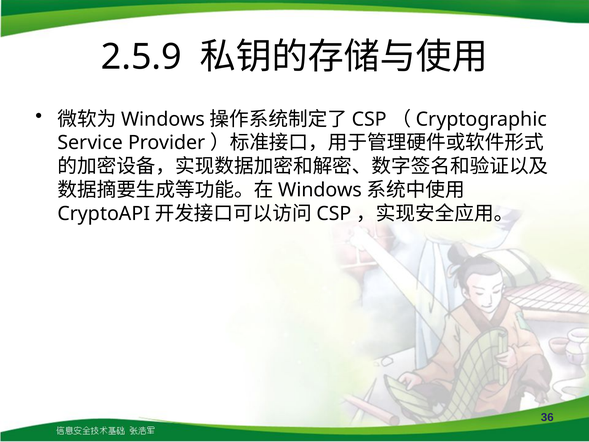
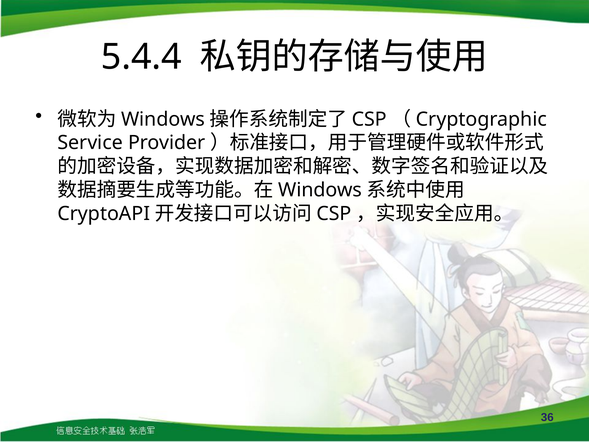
2.5.9: 2.5.9 -> 5.4.4 (141, 57)
